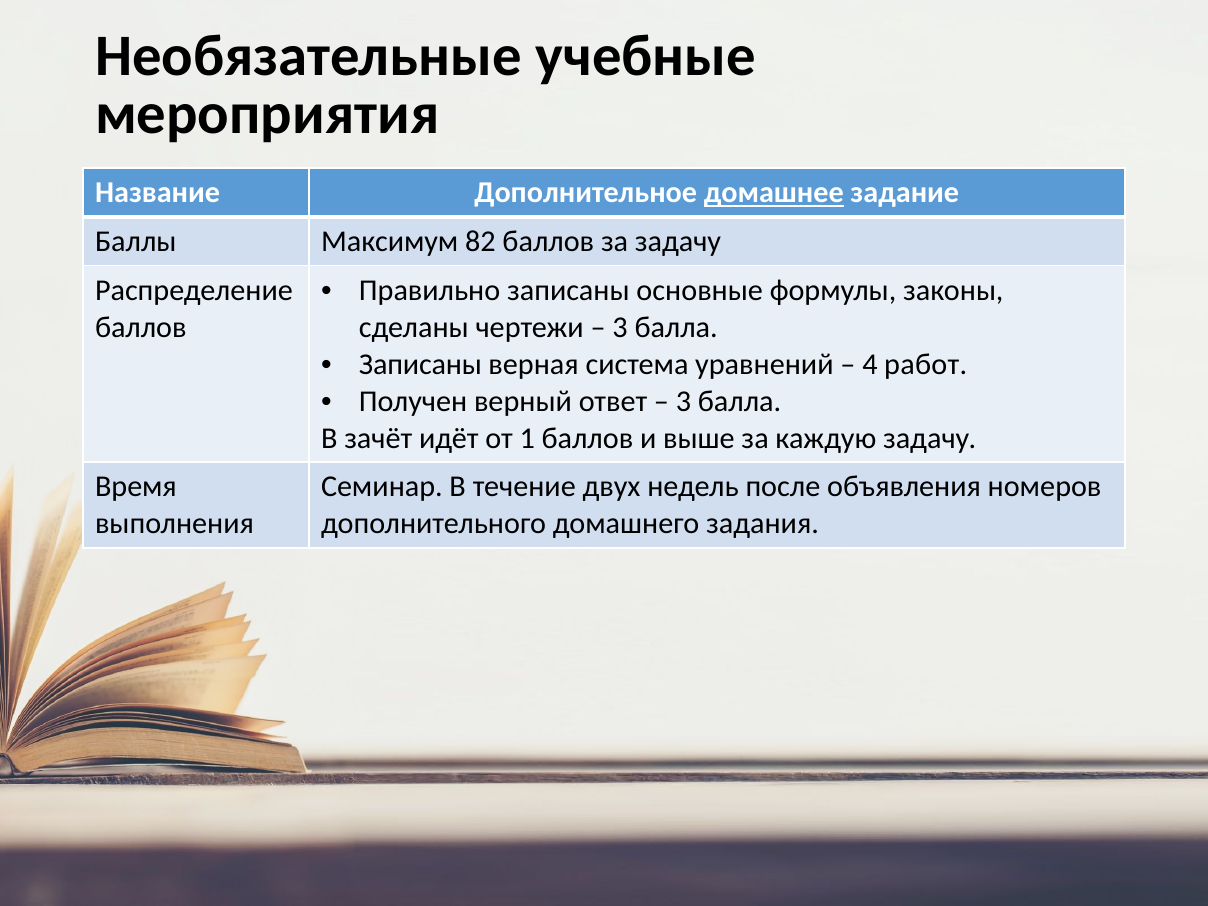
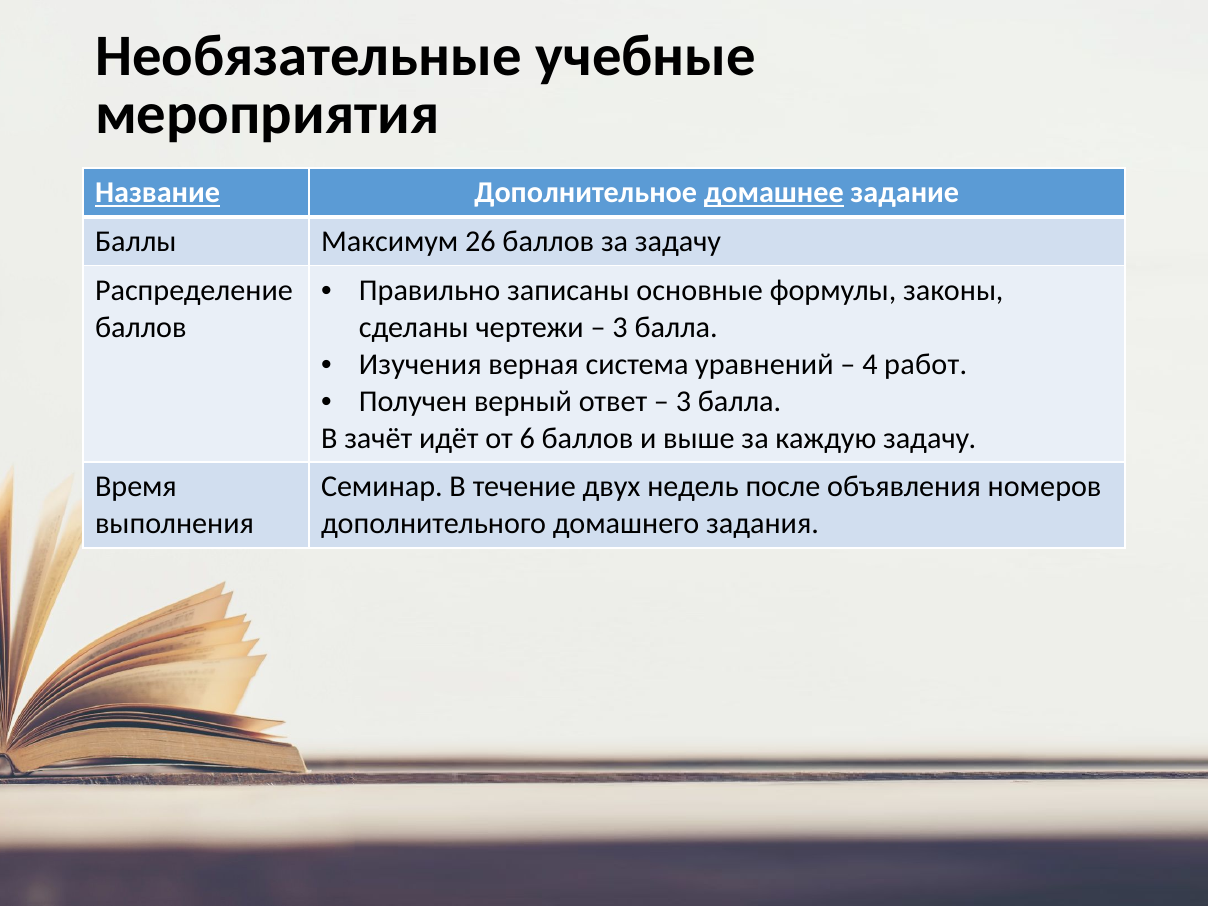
Название underline: none -> present (158, 193)
82: 82 -> 26 (480, 242)
Записаны: Записаны -> Изучения (420, 364)
1: 1 -> 6 (527, 438)
